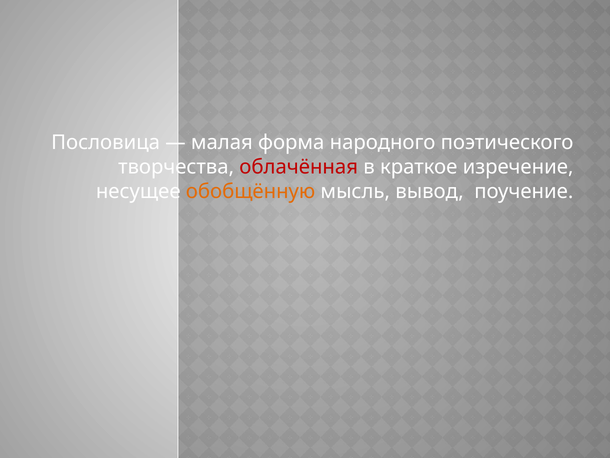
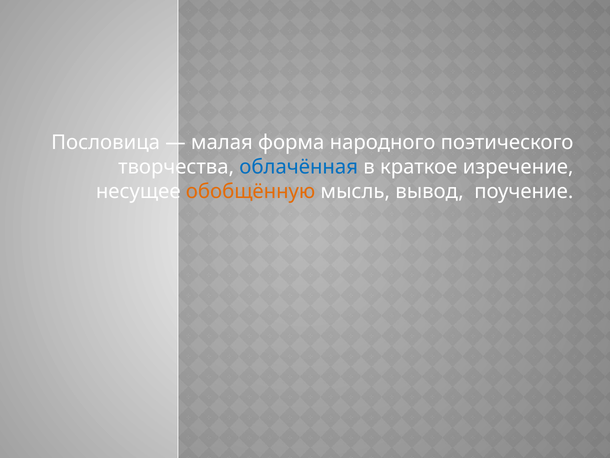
облачённая colour: red -> blue (299, 167)
